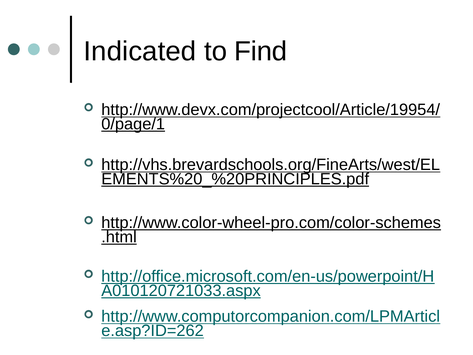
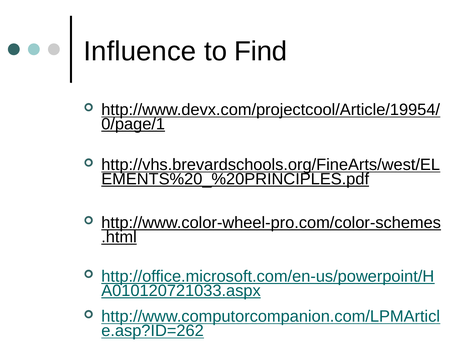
Indicated: Indicated -> Influence (140, 51)
